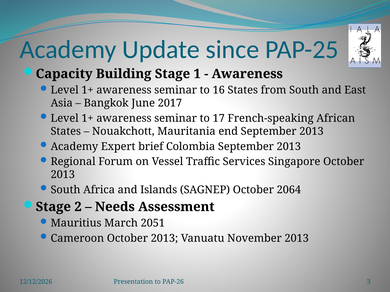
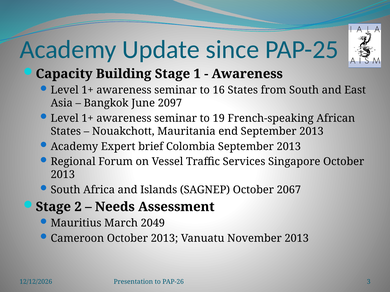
2017: 2017 -> 2097 (170, 103)
17: 17 -> 19 (219, 118)
2064: 2064 -> 2067 (289, 190)
2051: 2051 -> 2049 (153, 223)
